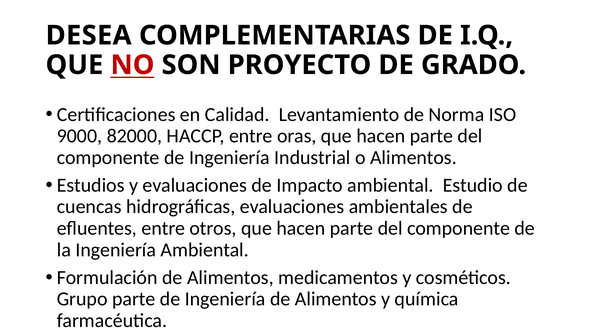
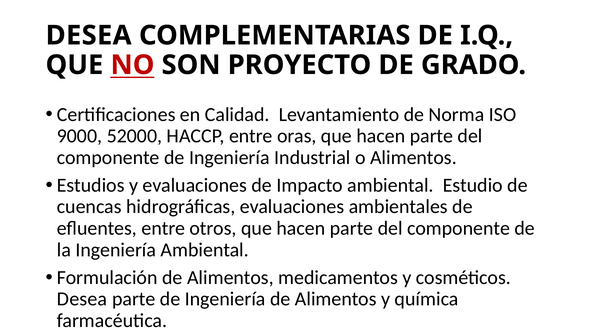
82000: 82000 -> 52000 (134, 136)
Grupo: Grupo -> Desea (82, 299)
